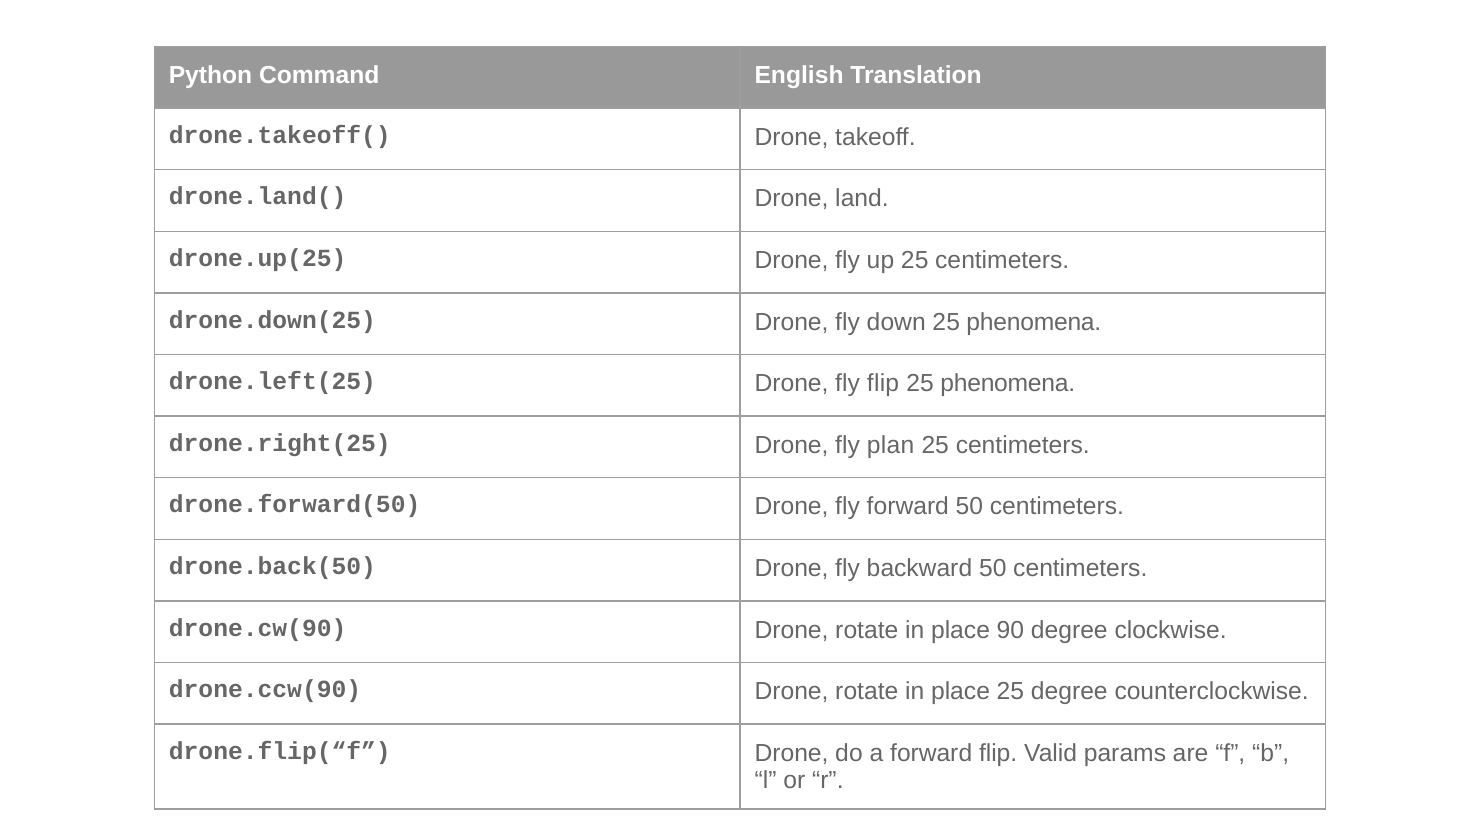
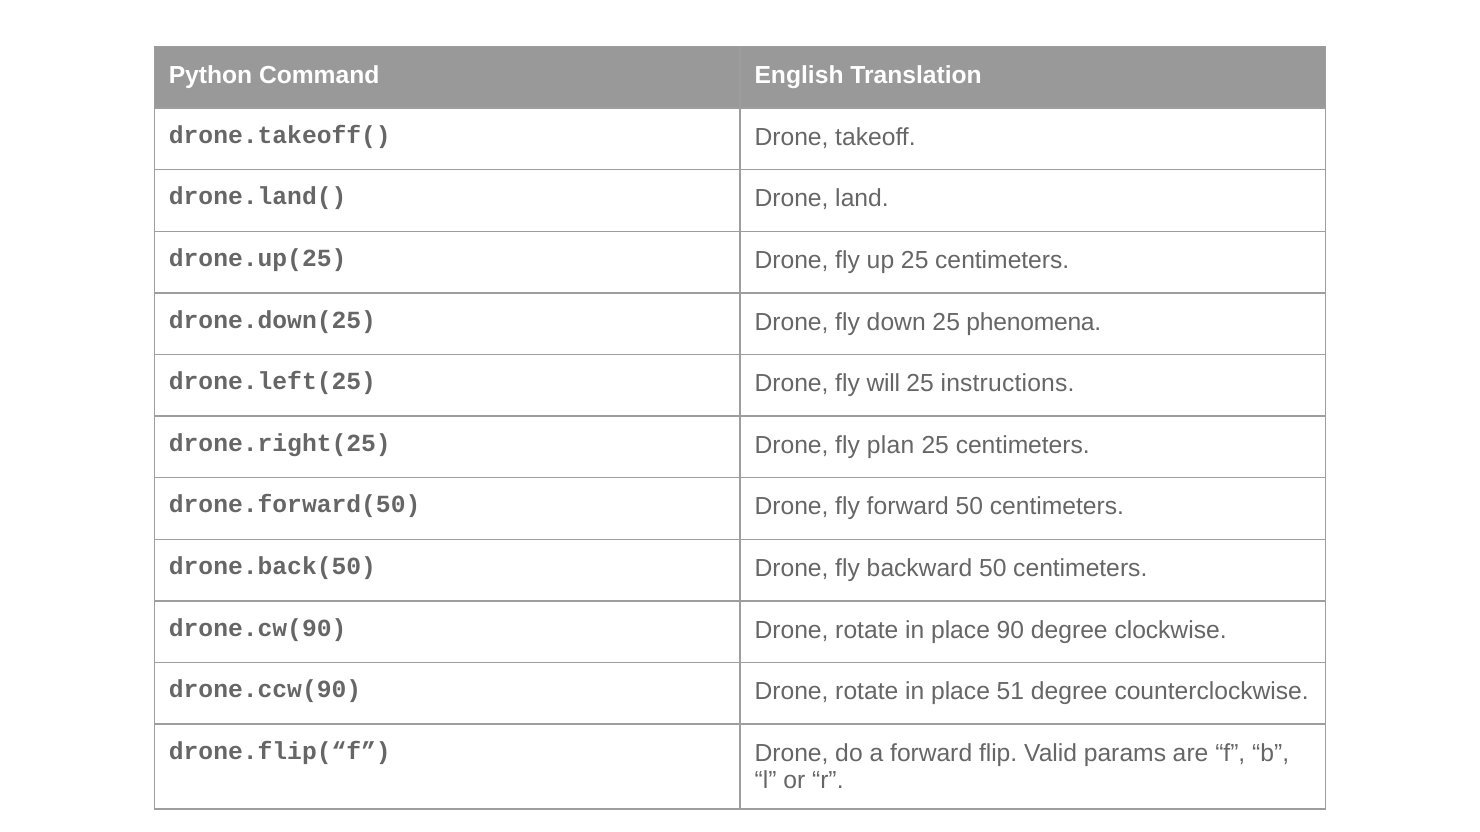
fly flip: flip -> will (883, 384)
phenomena: phenomena -> instructions (1008, 384)
place 25: 25 -> 51 (1010, 692)
